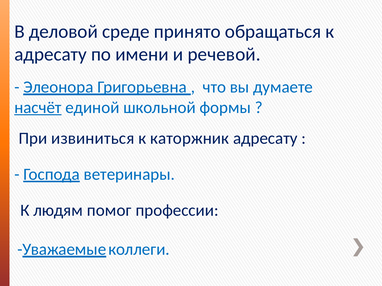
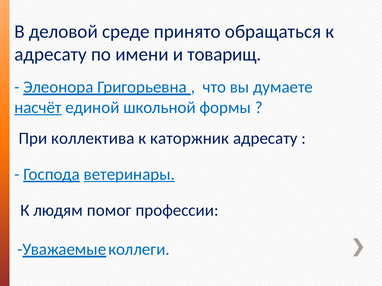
речевой: речевой -> товарищ (224, 54)
извиниться: извиниться -> коллектива (93, 138)
ветеринары underline: none -> present (129, 175)
